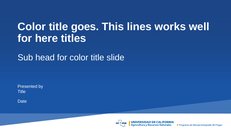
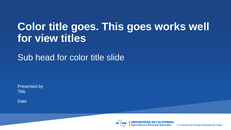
This lines: lines -> goes (139, 27)
here: here -> view (47, 38)
